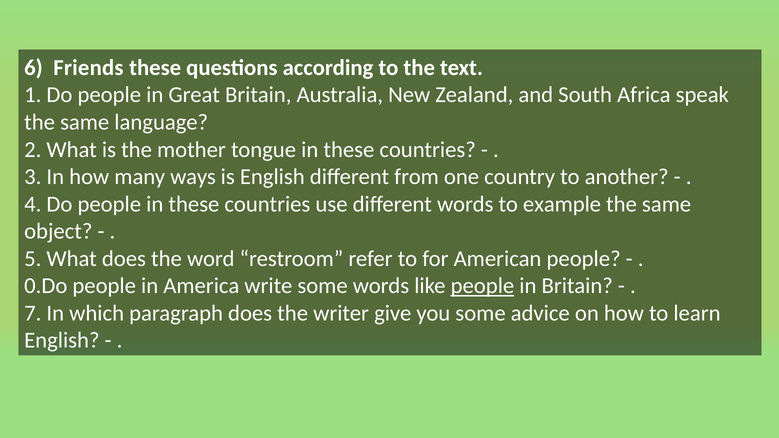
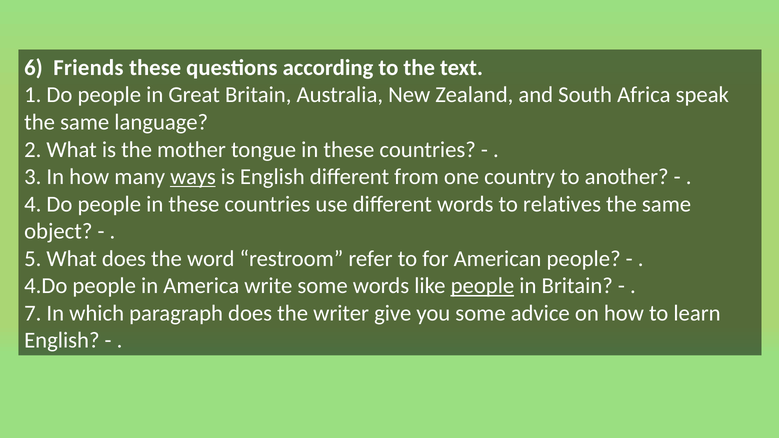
ways underline: none -> present (193, 177)
example: example -> relatives (562, 204)
0.Do: 0.Do -> 4.Do (46, 286)
